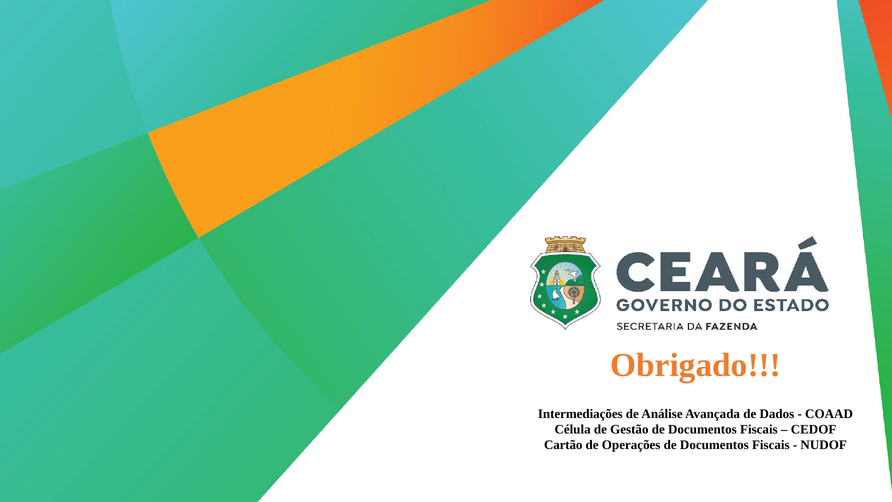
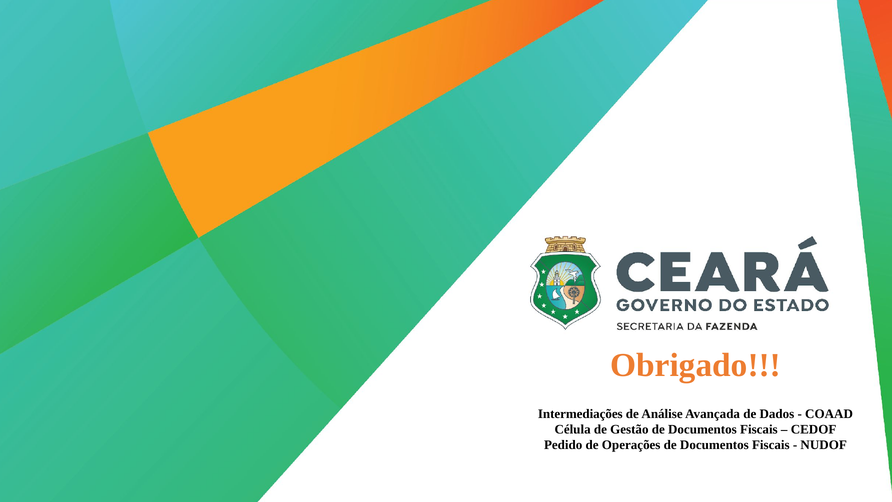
Cartão: Cartão -> Pedido (563, 445)
